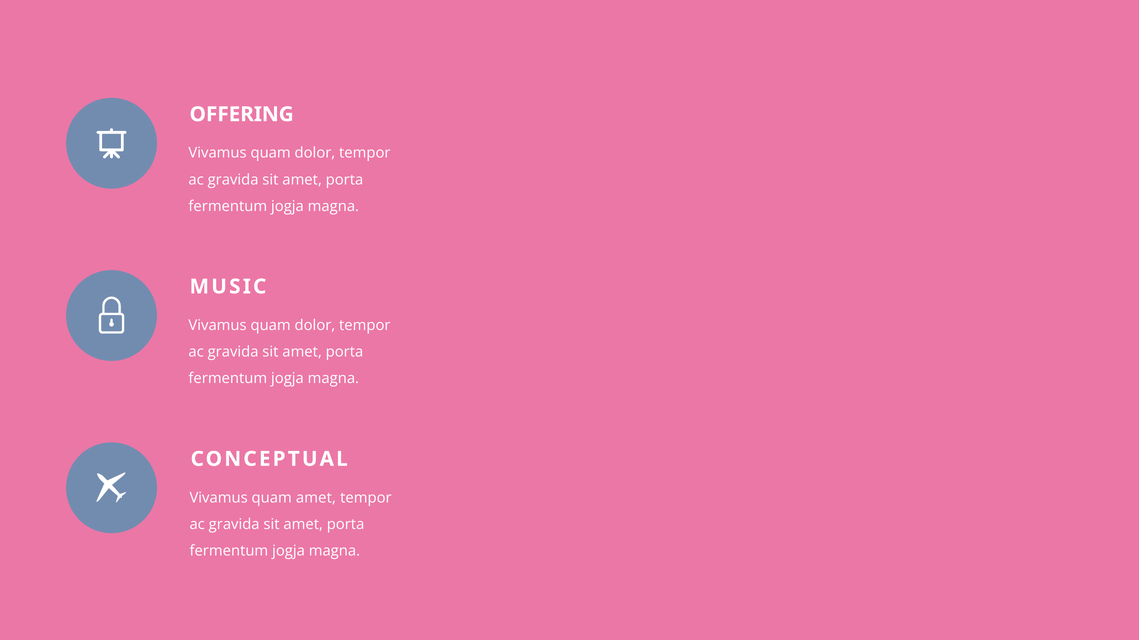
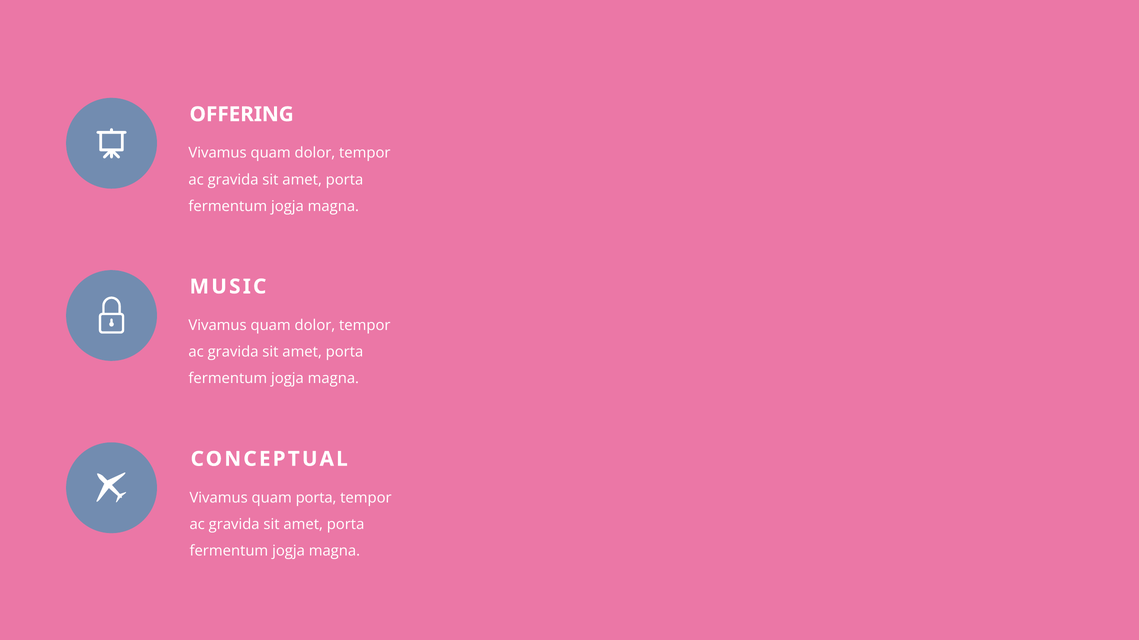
quam amet: amet -> porta (316, 498)
